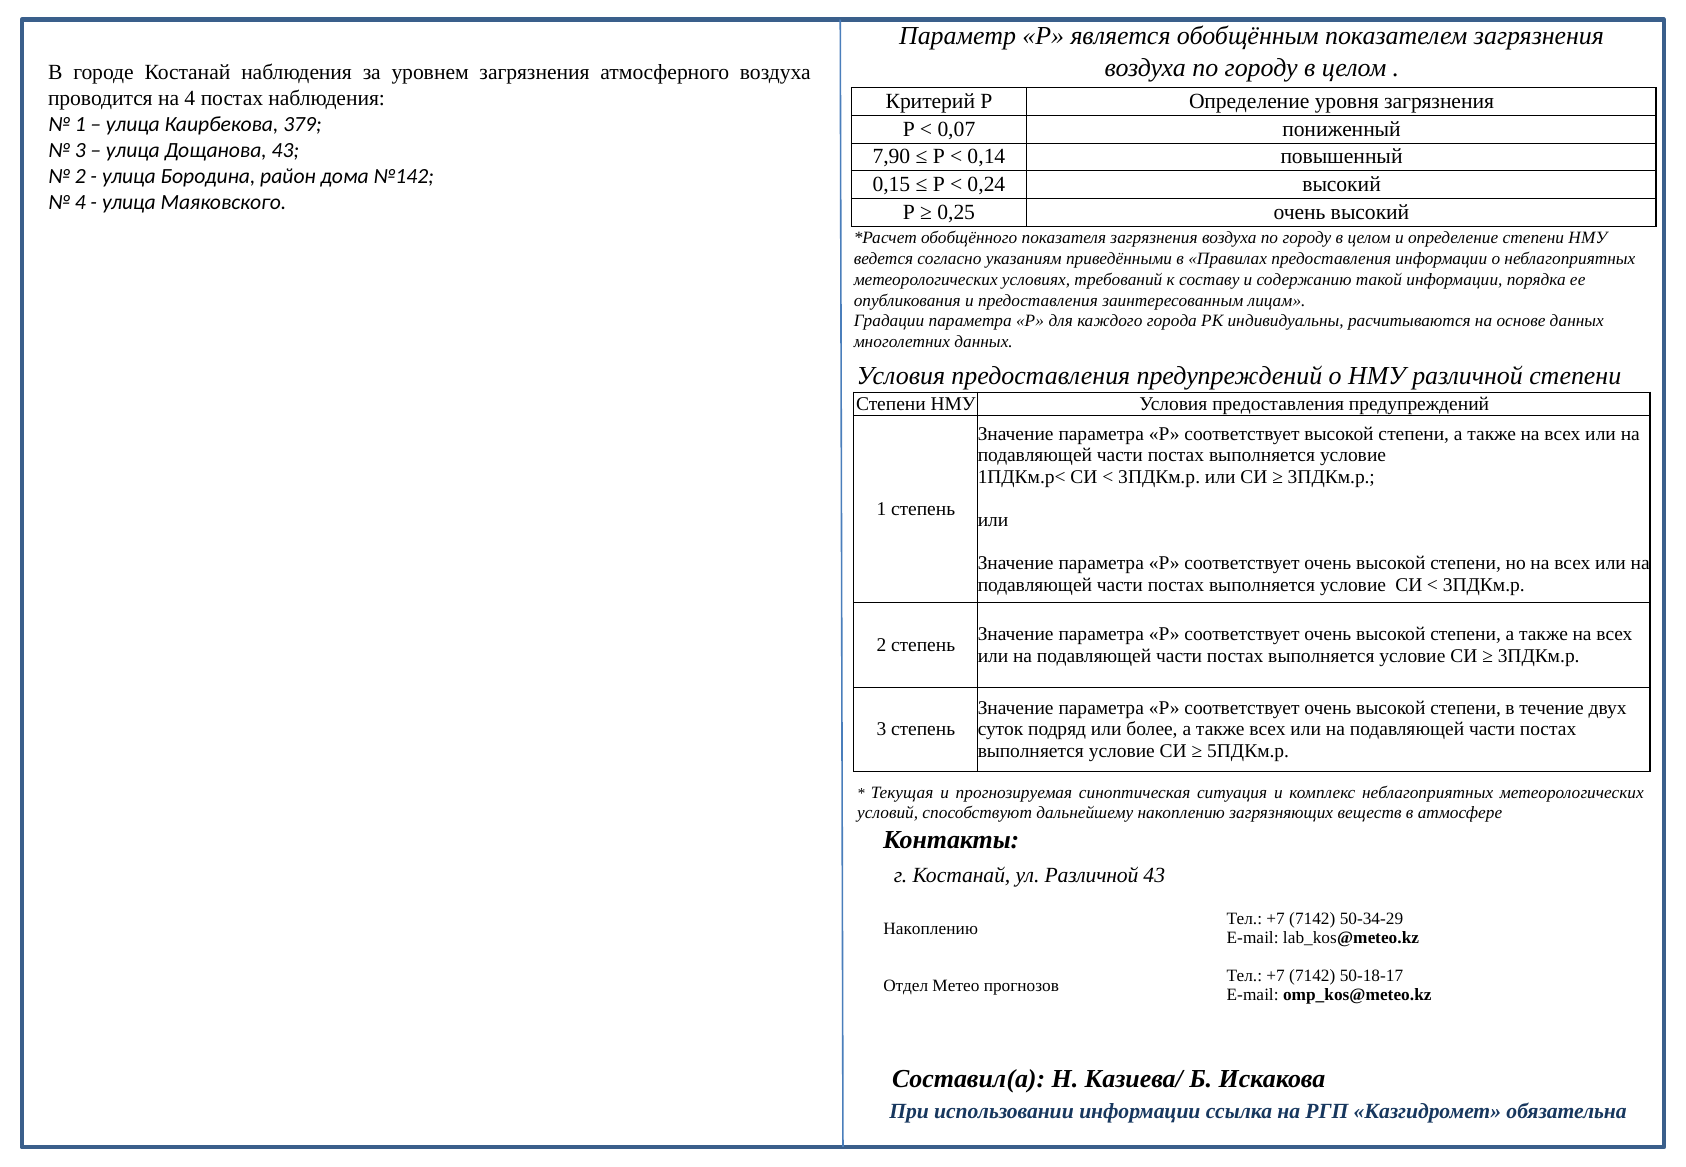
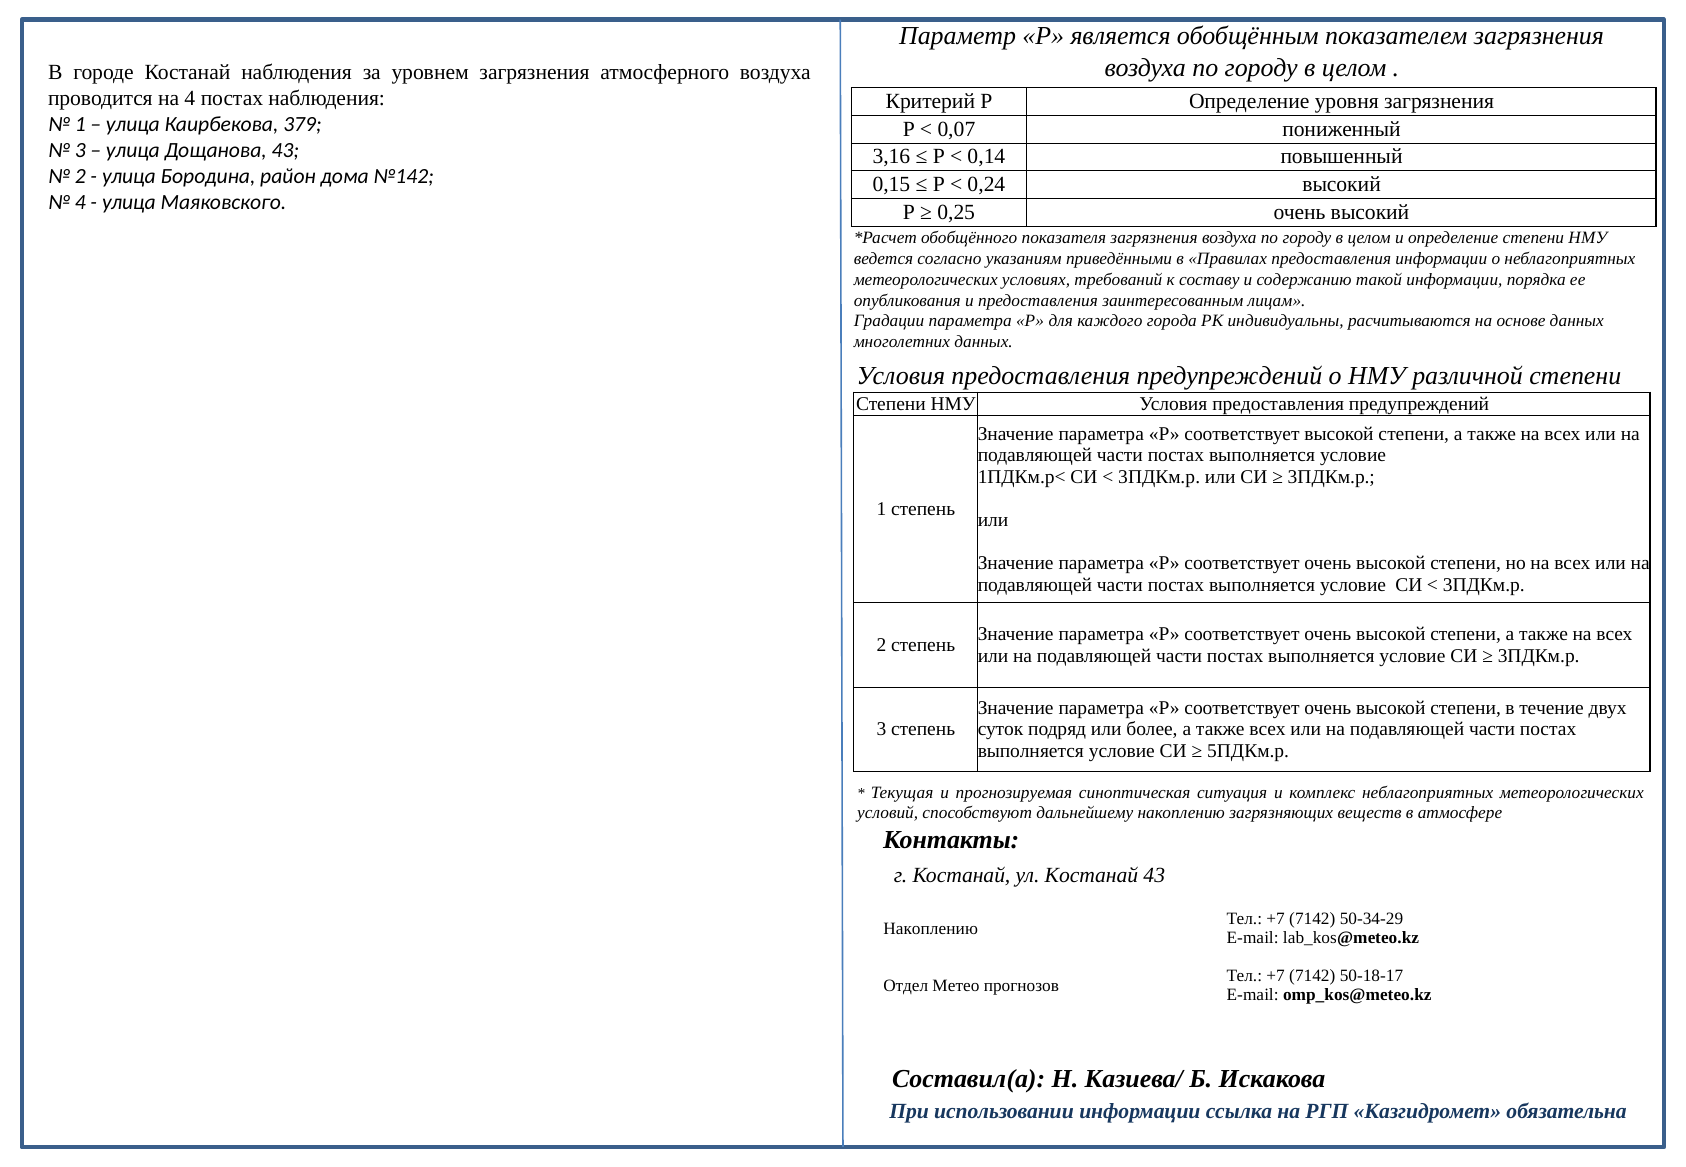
7,90: 7,90 -> 3,16 (891, 157)
ул Различной: Различной -> Костанай (1091, 875)
